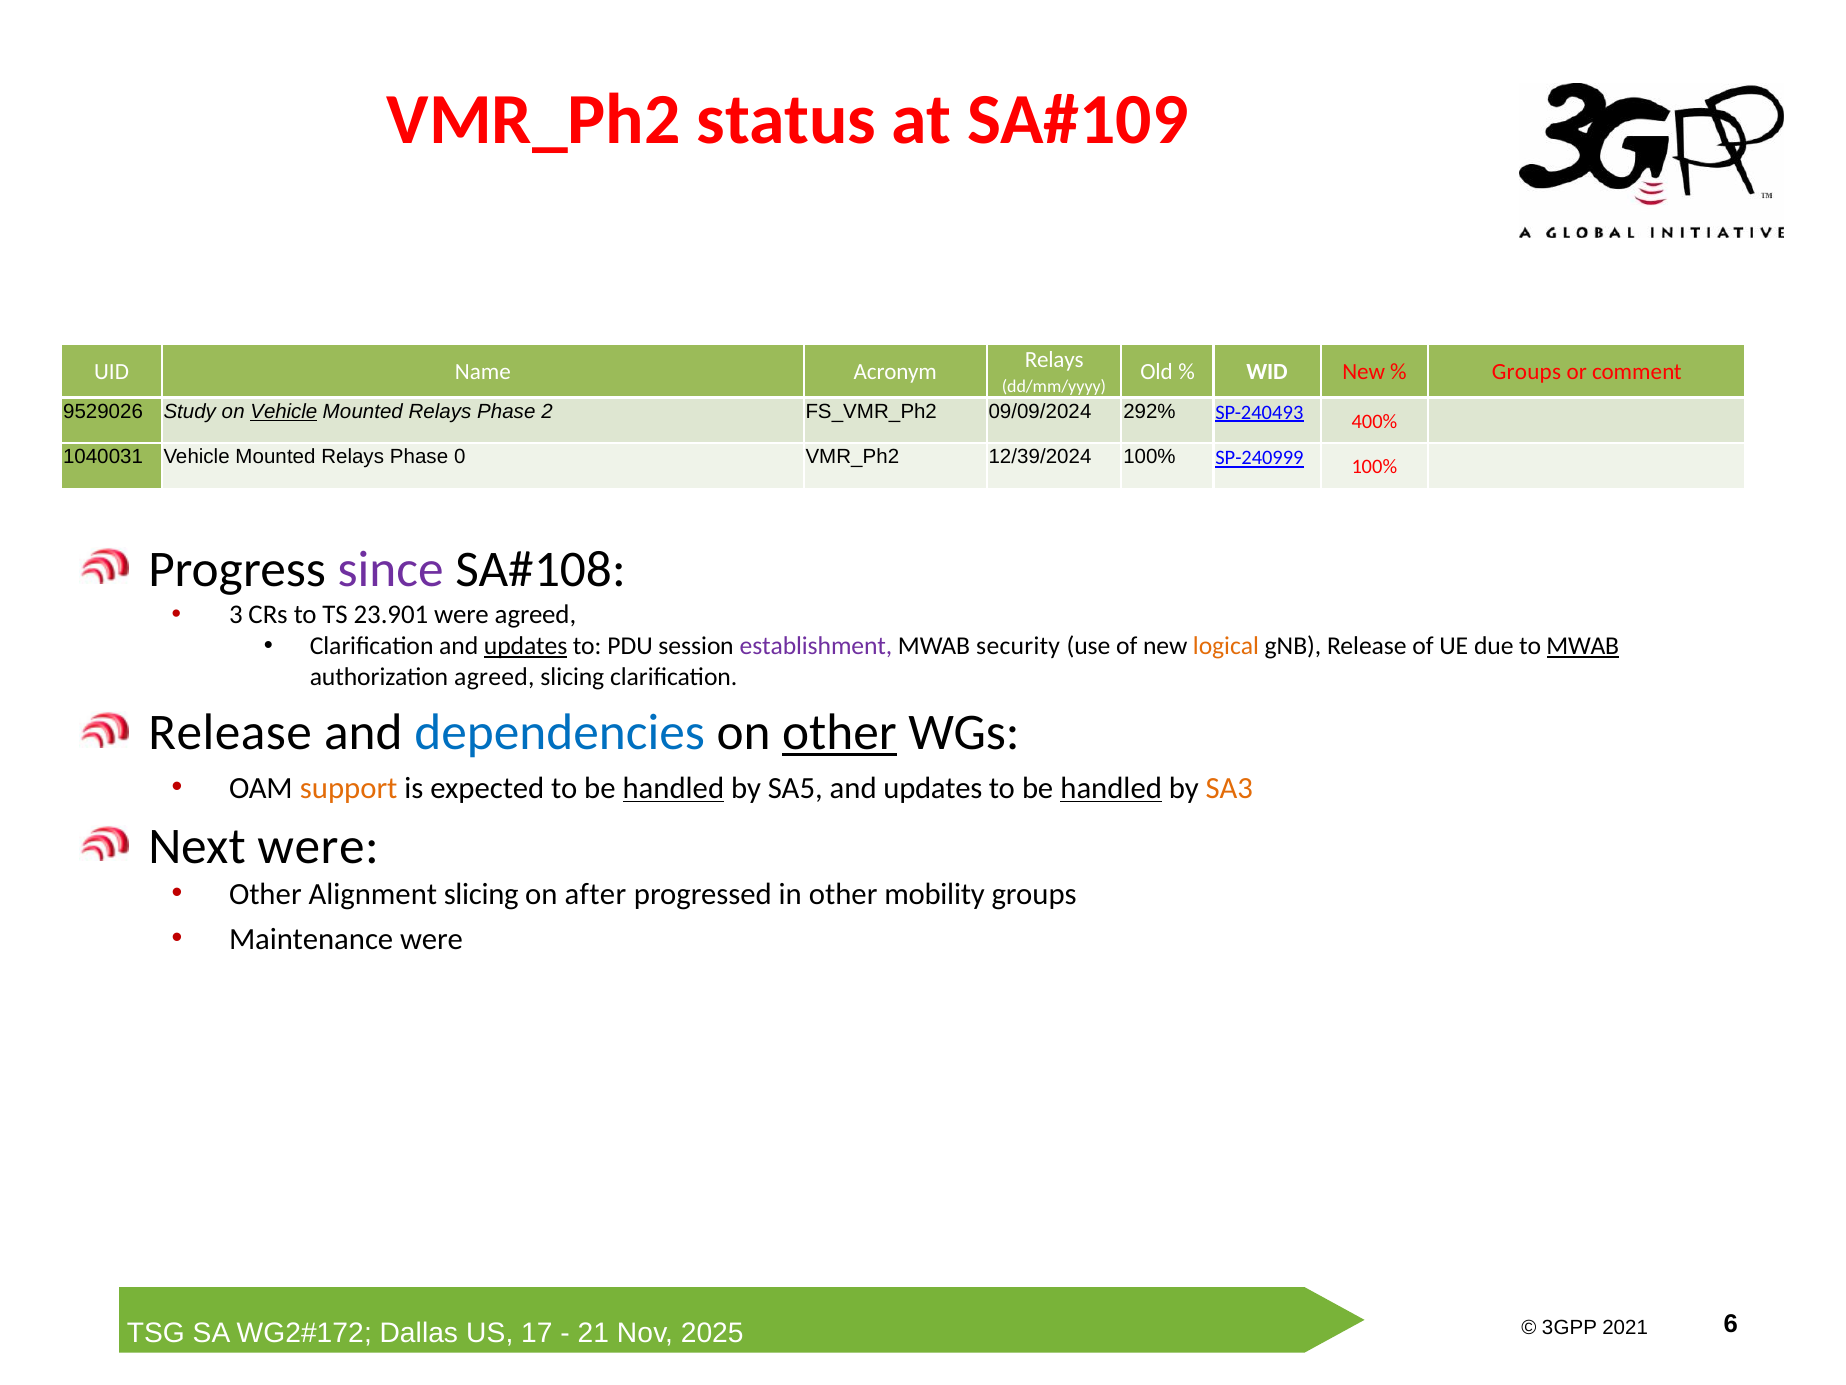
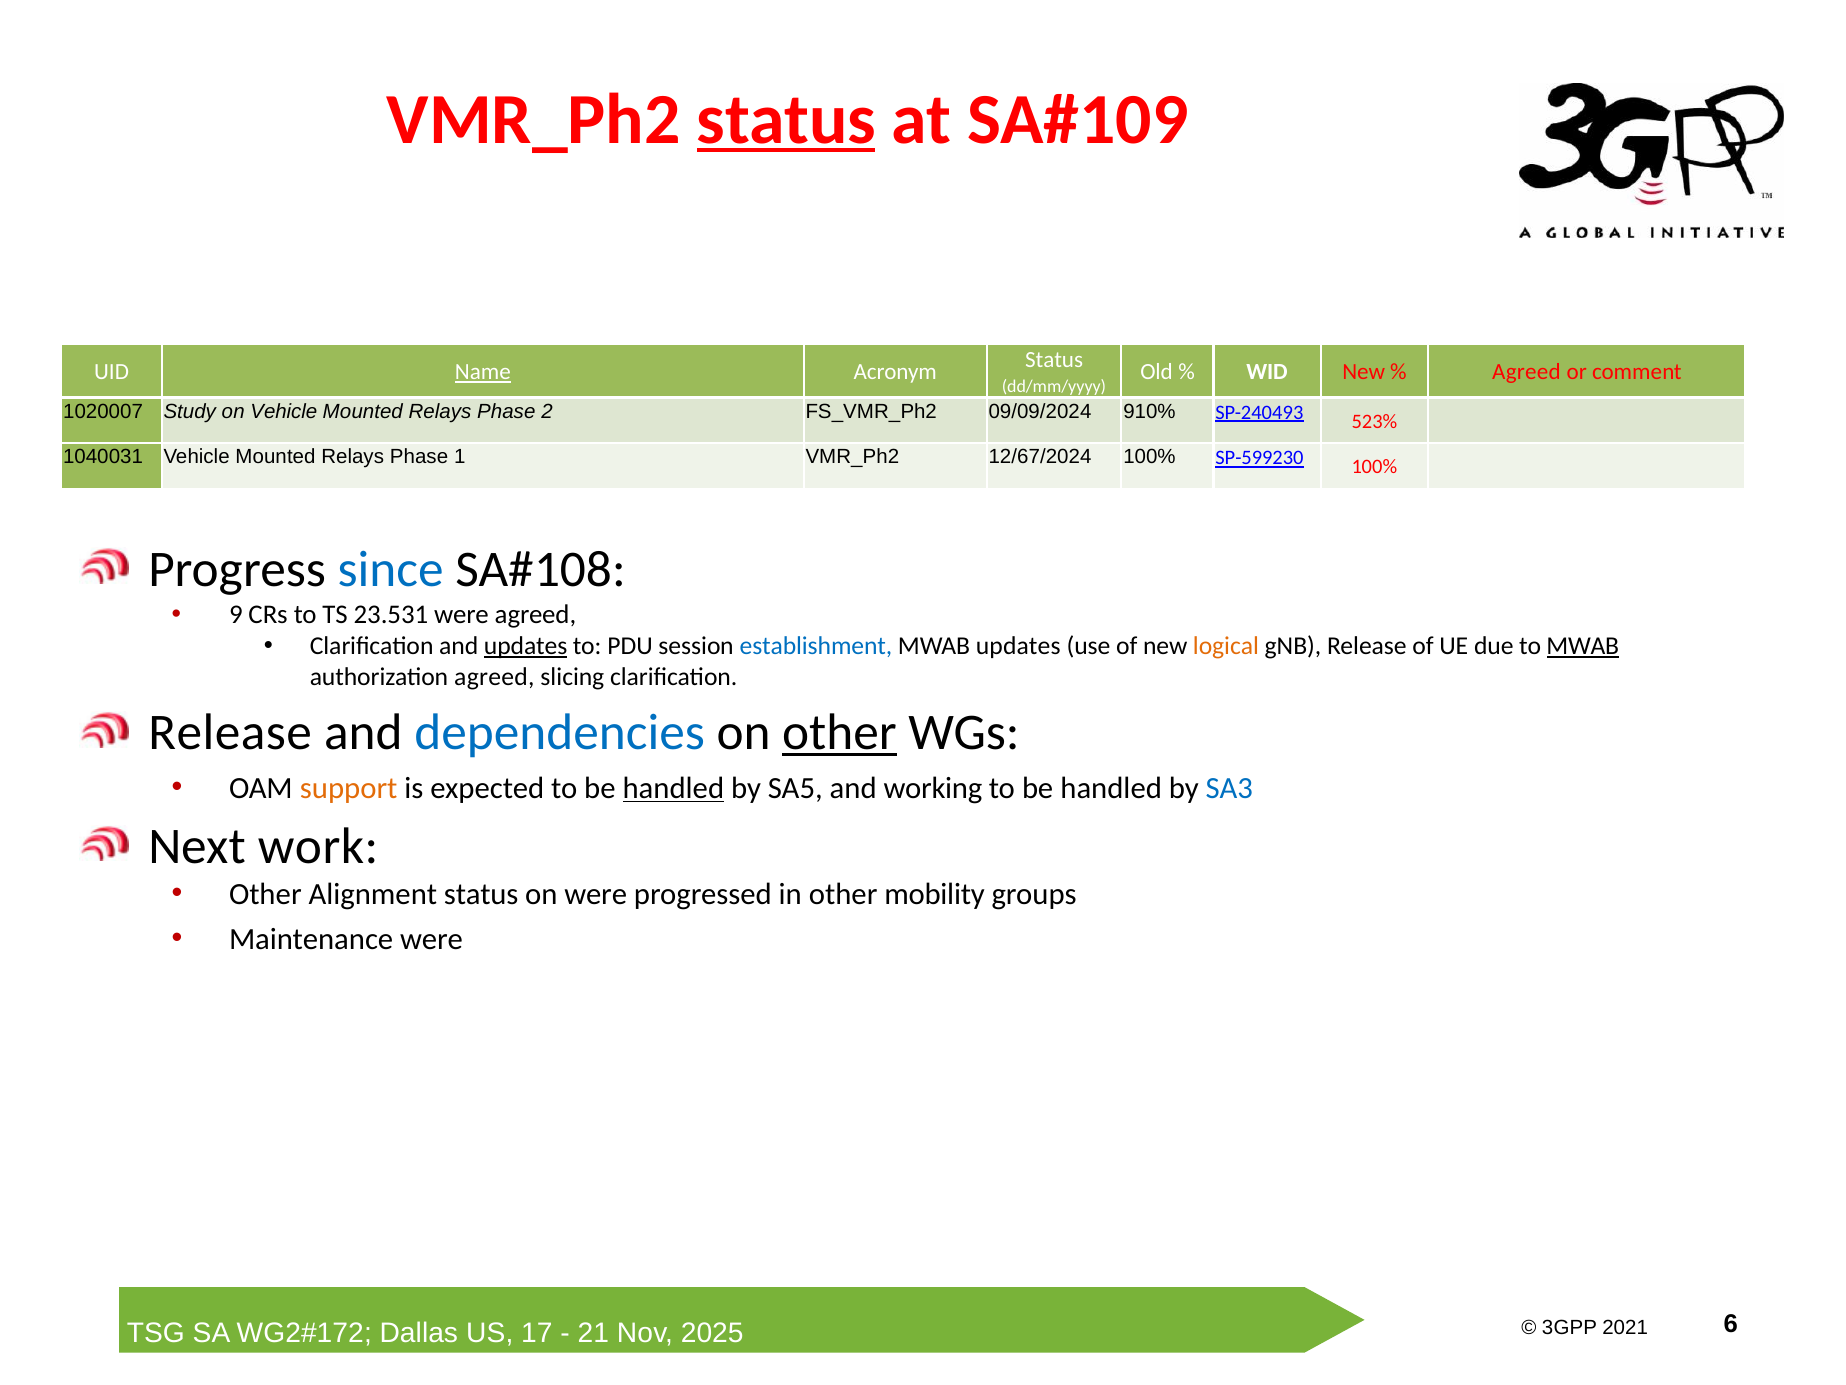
status underline: none -> present (786, 119)
Relays: Relays -> Status (1054, 360)
Name underline: none -> present (483, 372)
Groups: Groups -> Agreed (1526, 372)
9529026: 9529026 -> 1020007 (103, 411)
Vehicle underline: present -> none (284, 411)
292%: 292% -> 910% (1149, 411)
400%: 400% -> 523% (1374, 421)
0: 0 -> 1 (460, 457)
12/39/2024: 12/39/2024 -> 12/67/2024 (1040, 457)
SP-240999: SP-240999 -> SP-599230 (1259, 458)
since colour: purple -> blue (391, 569)
3: 3 -> 9 (236, 615)
23.901: 23.901 -> 23.531 (391, 615)
establishment colour: purple -> blue (816, 646)
MWAB security: security -> updates (1018, 646)
SA5 and updates: updates -> working (933, 788)
handled underline: present -> none (1111, 788)
SA3 colour: orange -> blue (1229, 788)
Next were: were -> work (318, 846)
Alignment slicing: slicing -> status (481, 894)
on after: after -> were (596, 894)
